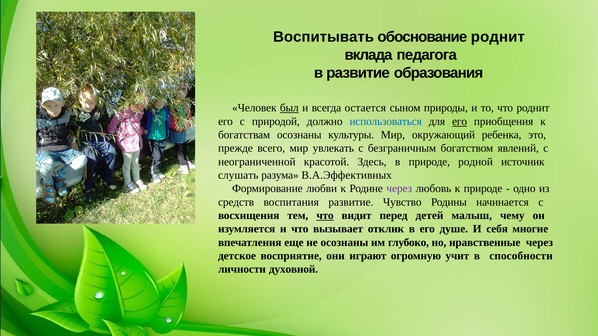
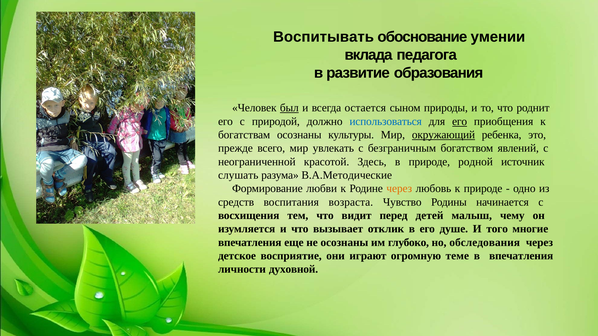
обоснование роднит: роднит -> умении (498, 37)
окружающий underline: none -> present (443, 135)
В.А.Эффективных: В.А.Эффективных -> В.А.Методические (347, 175)
через colour: purple -> orange (399, 189)
воспитания развитие: развитие -> возраста (351, 202)
что underline: present -> none (325, 216)
себя: себя -> того (497, 229)
нравственные: нравственные -> обследования (485, 243)
учит: учит -> теме (457, 256)
в способности: способности -> впечатления (521, 256)
